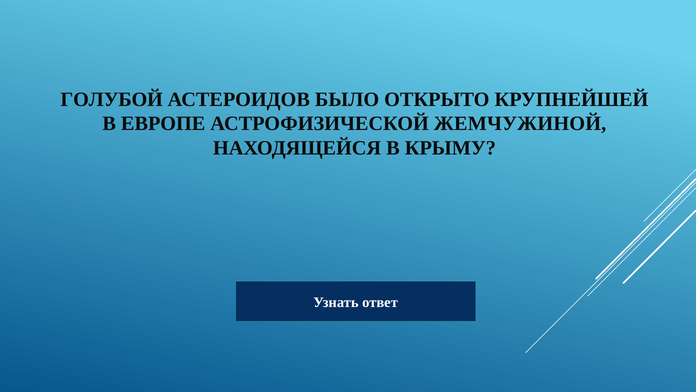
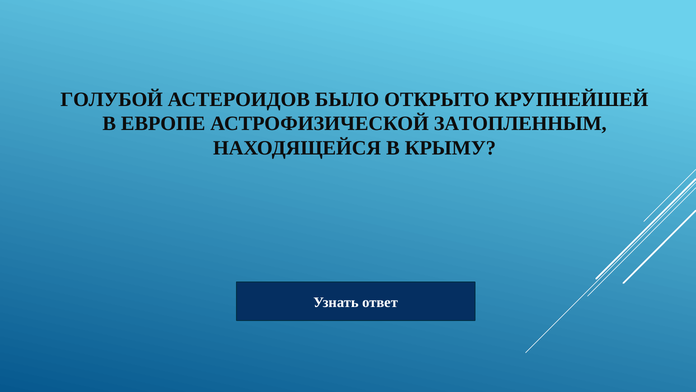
ЖЕМЧУЖИНОЙ: ЖЕМЧУЖИНОЙ -> ЗАТОПЛЕННЫМ (520, 124)
